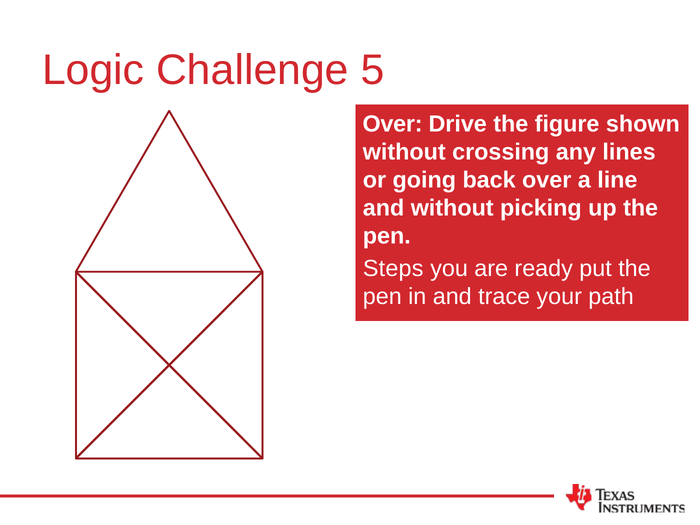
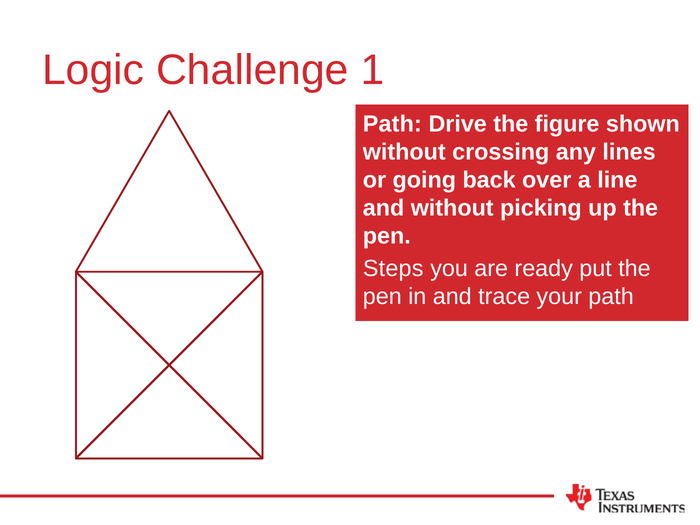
5: 5 -> 1 (372, 70)
Over: Over -> Path (392, 124)
